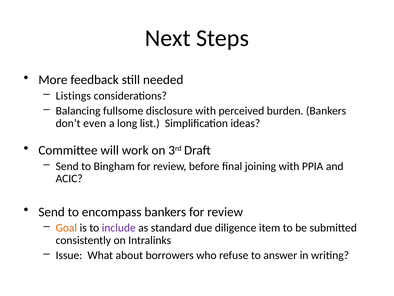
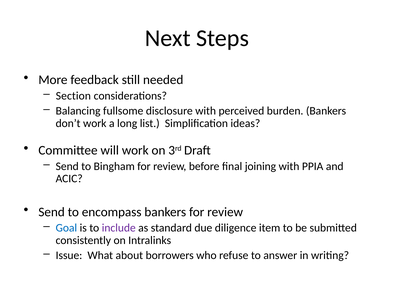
Listings: Listings -> Section (73, 96)
don’t even: even -> work (95, 123)
Goal colour: orange -> blue (66, 227)
